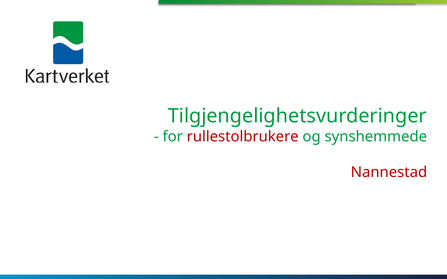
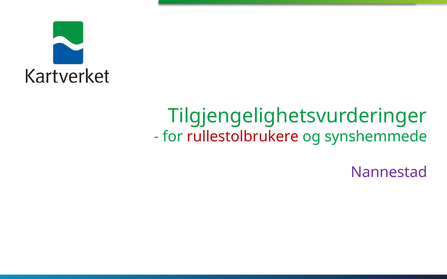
Nannestad colour: red -> purple (389, 172)
